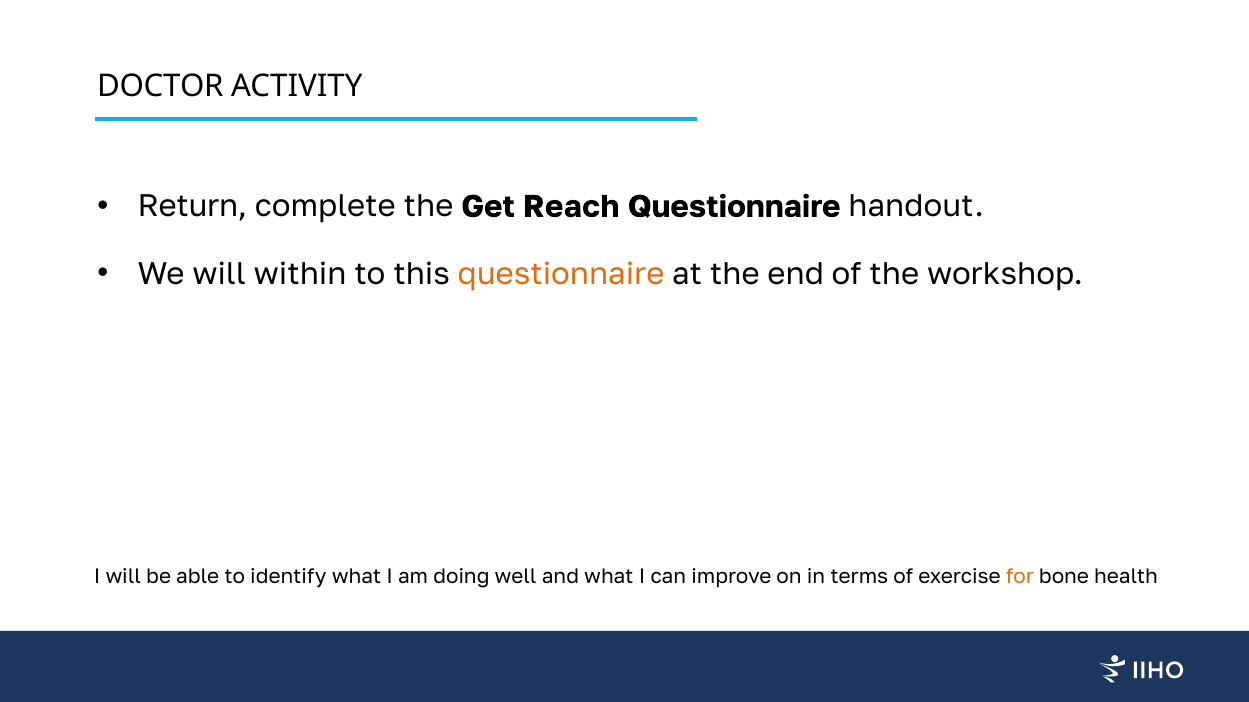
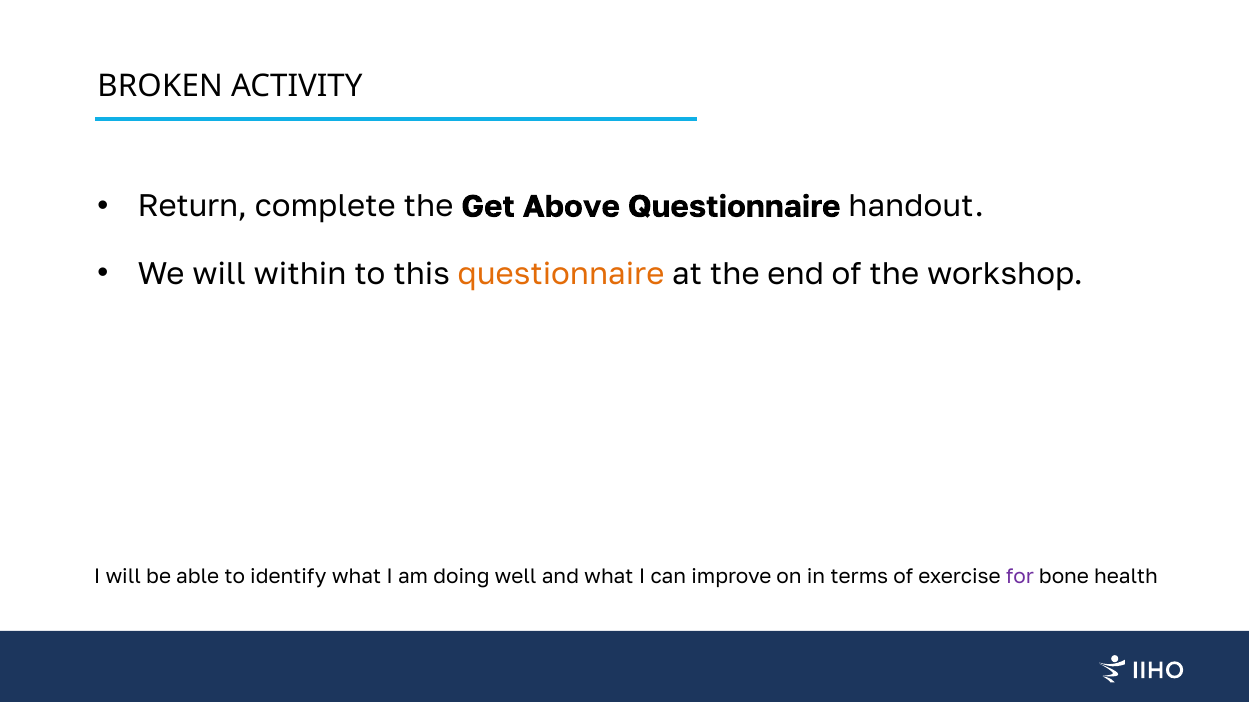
DOCTOR: DOCTOR -> BROKEN (160, 86)
Reach: Reach -> Above (571, 207)
for colour: orange -> purple (1020, 577)
